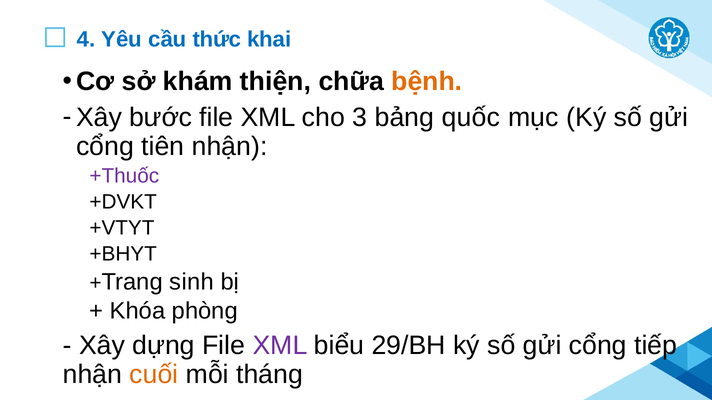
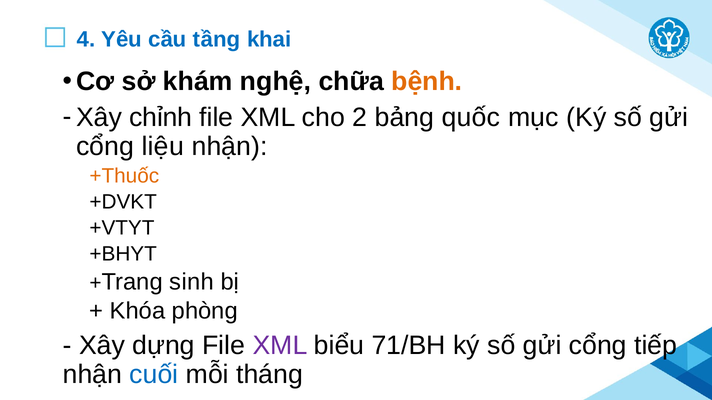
thức: thức -> tầng (217, 40)
thiện: thiện -> nghệ (276, 82)
bước: bước -> chỉnh (161, 118)
3: 3 -> 2 (360, 118)
tiên: tiên -> liệu (163, 147)
+Thuốc colour: purple -> orange (124, 176)
29/BH: 29/BH -> 71/BH (409, 346)
cuối colour: orange -> blue (154, 375)
